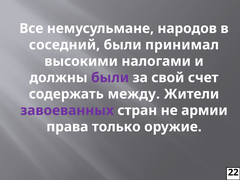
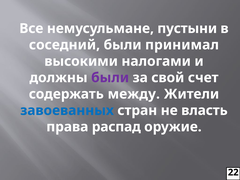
народов: народов -> пустыни (187, 28)
завоеванных colour: purple -> blue (67, 110)
армии: армии -> власть (204, 110)
только: только -> распад (116, 127)
